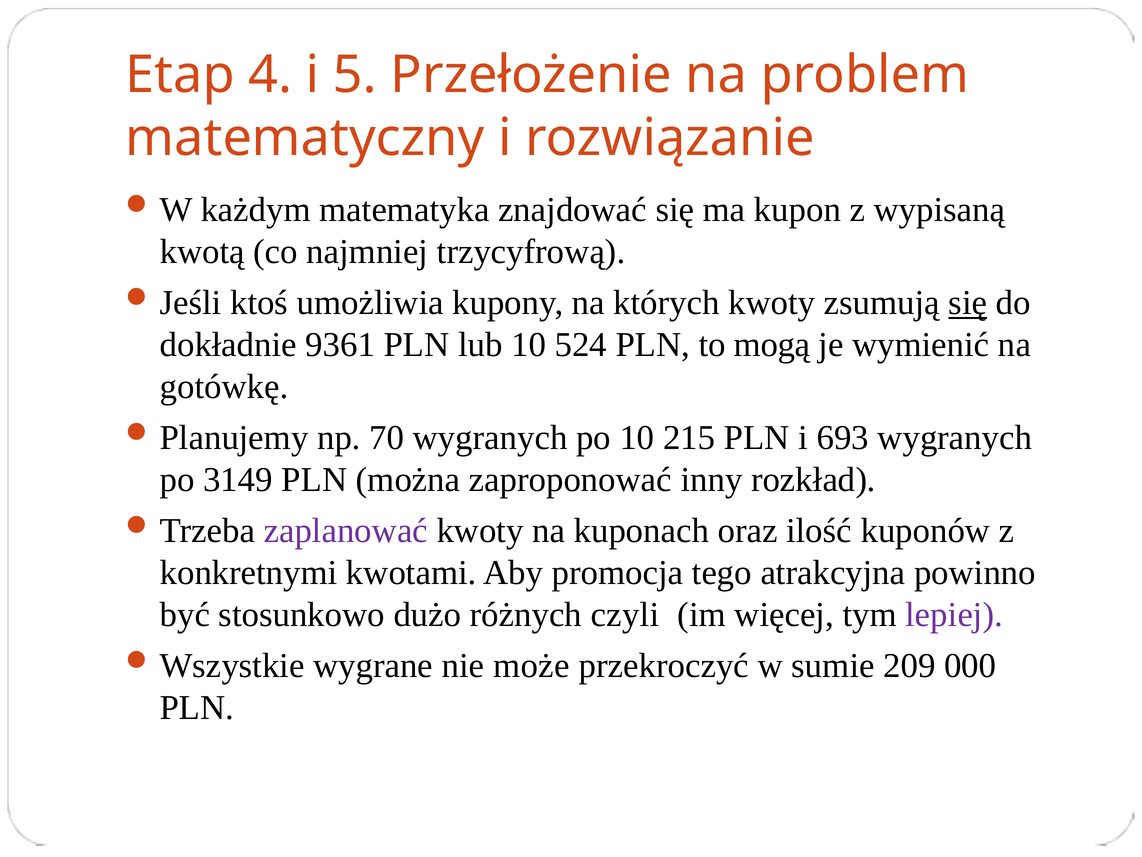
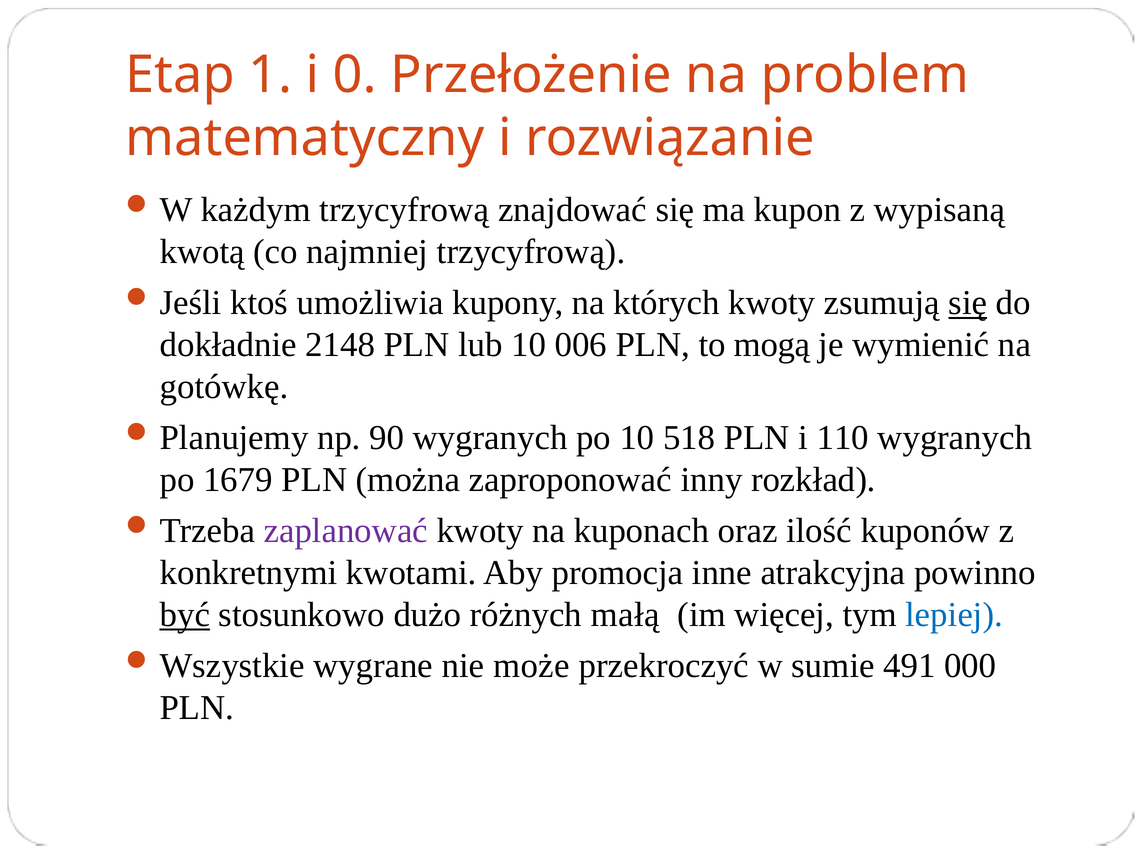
4: 4 -> 1 (270, 75)
5: 5 -> 0 (355, 75)
każdym matematyka: matematyka -> trzycyfrową (404, 210)
9361: 9361 -> 2148 (340, 345)
524: 524 -> 006 (581, 345)
70: 70 -> 90 (387, 438)
215: 215 -> 518 (689, 438)
693: 693 -> 110 (843, 438)
3149: 3149 -> 1679 (238, 479)
tego: tego -> inne (722, 572)
być underline: none -> present (185, 614)
czyli: czyli -> małą (625, 614)
lepiej colour: purple -> blue (954, 614)
209: 209 -> 491 (909, 665)
